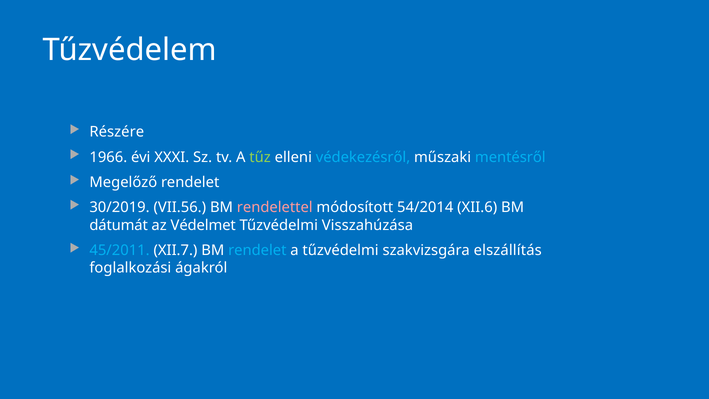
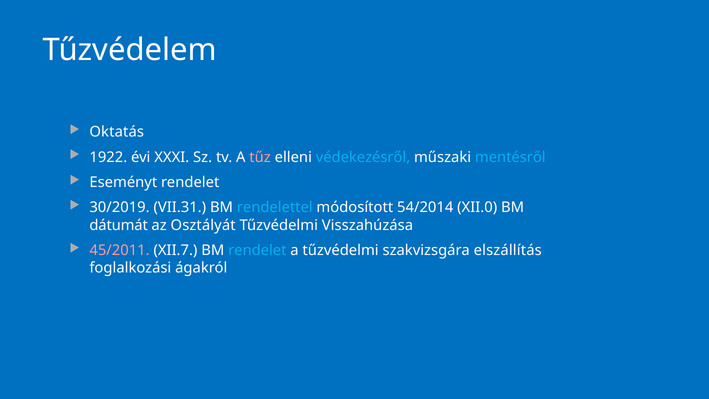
Részére: Részére -> Oktatás (117, 132)
1966: 1966 -> 1922 (108, 157)
tűz colour: light green -> pink (260, 157)
Megelőző: Megelőző -> Eseményt (123, 182)
VII.56: VII.56 -> VII.31 (180, 207)
rendelettel colour: pink -> light blue (275, 207)
XII.6: XII.6 -> XII.0 (477, 207)
Védelmet: Védelmet -> Osztályát (203, 225)
45/2011 colour: light blue -> pink (120, 250)
